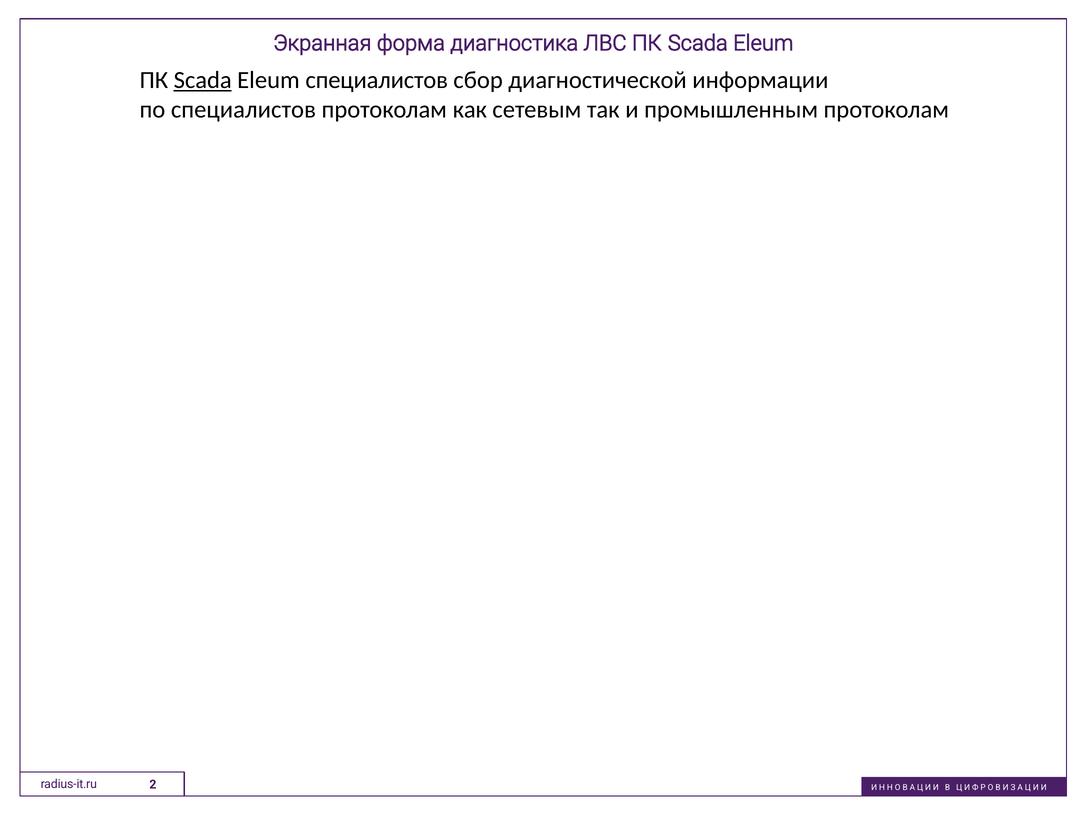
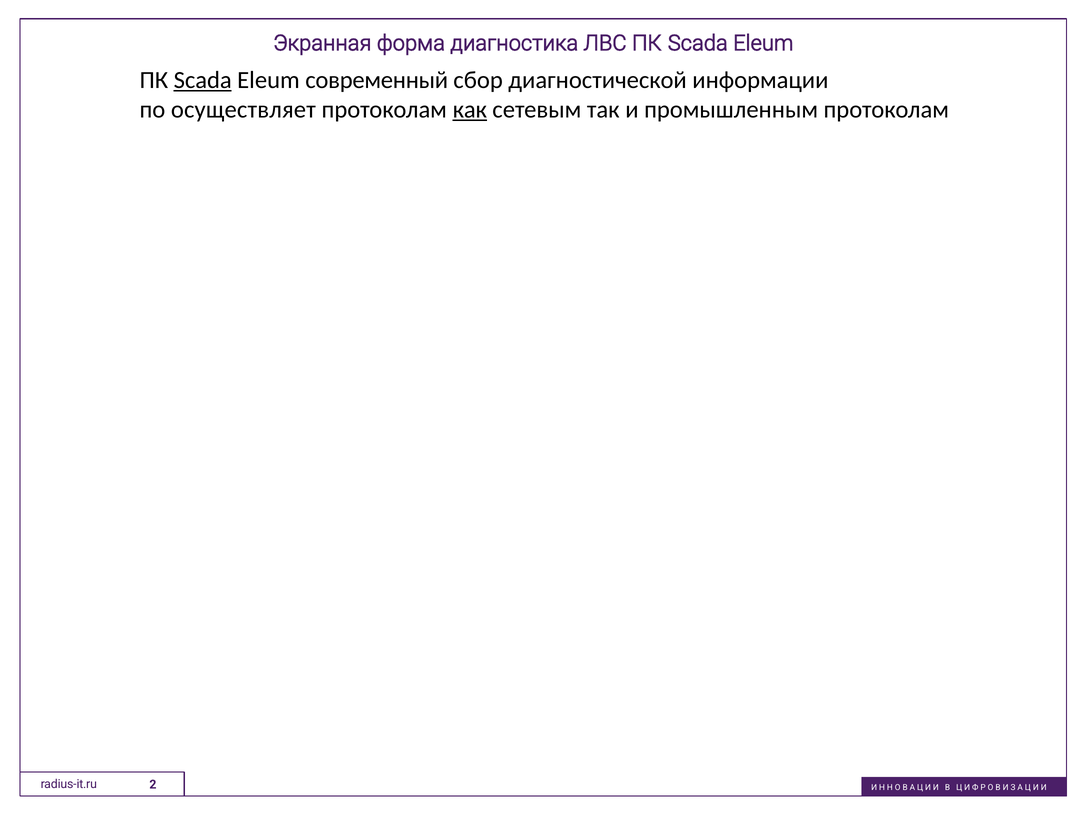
Eleum специалистов: специалистов -> современный (377, 80)
по специалистов: специалистов -> осуществляет (243, 110)
как underline: none -> present (470, 110)
